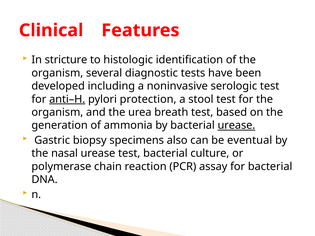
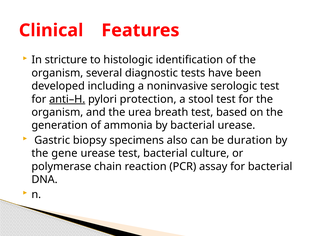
urease underline: present -> none (236, 126)
eventual: eventual -> duration (250, 140)
nasal: nasal -> gene (64, 154)
